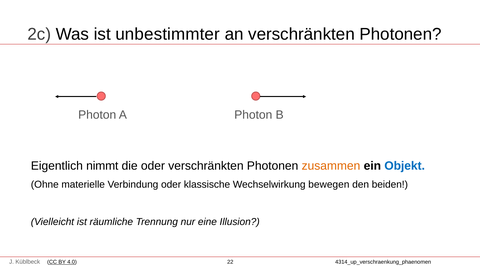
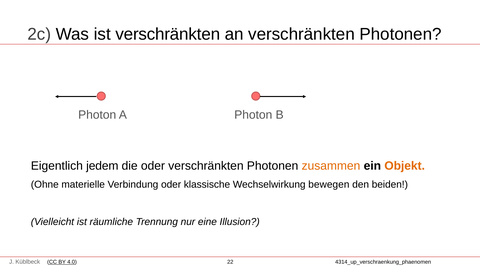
ist unbestimmter: unbestimmter -> verschränkten (168, 34)
nimmt: nimmt -> jedem (102, 166)
Objekt colour: blue -> orange (405, 166)
